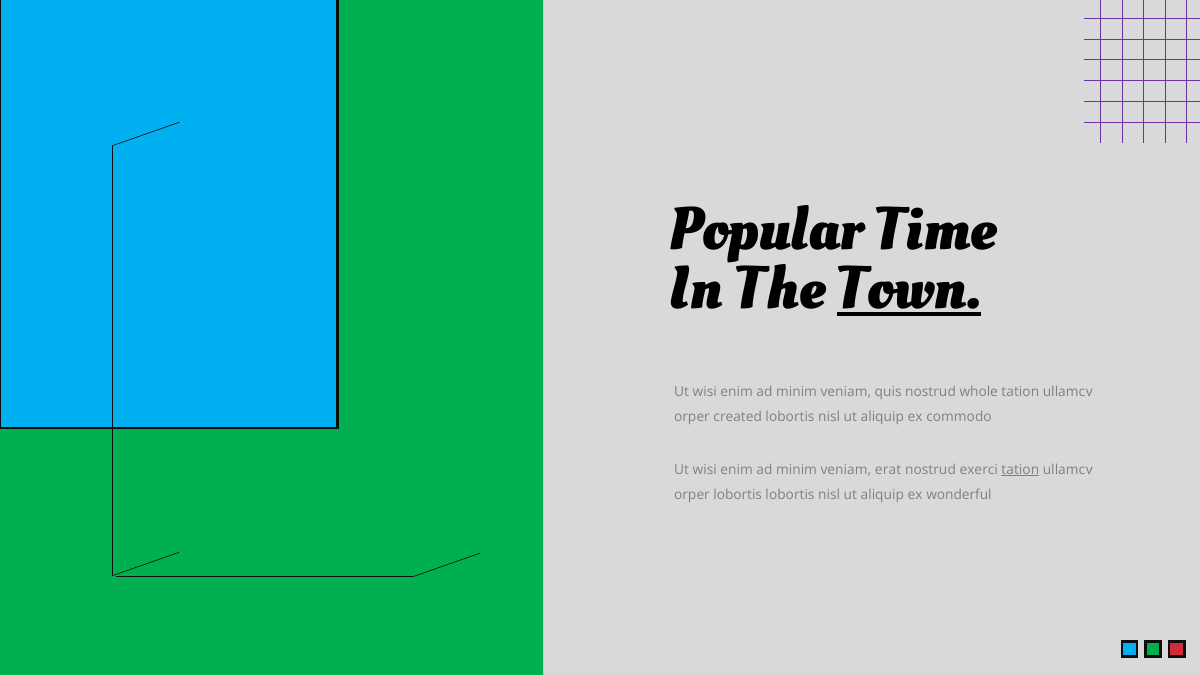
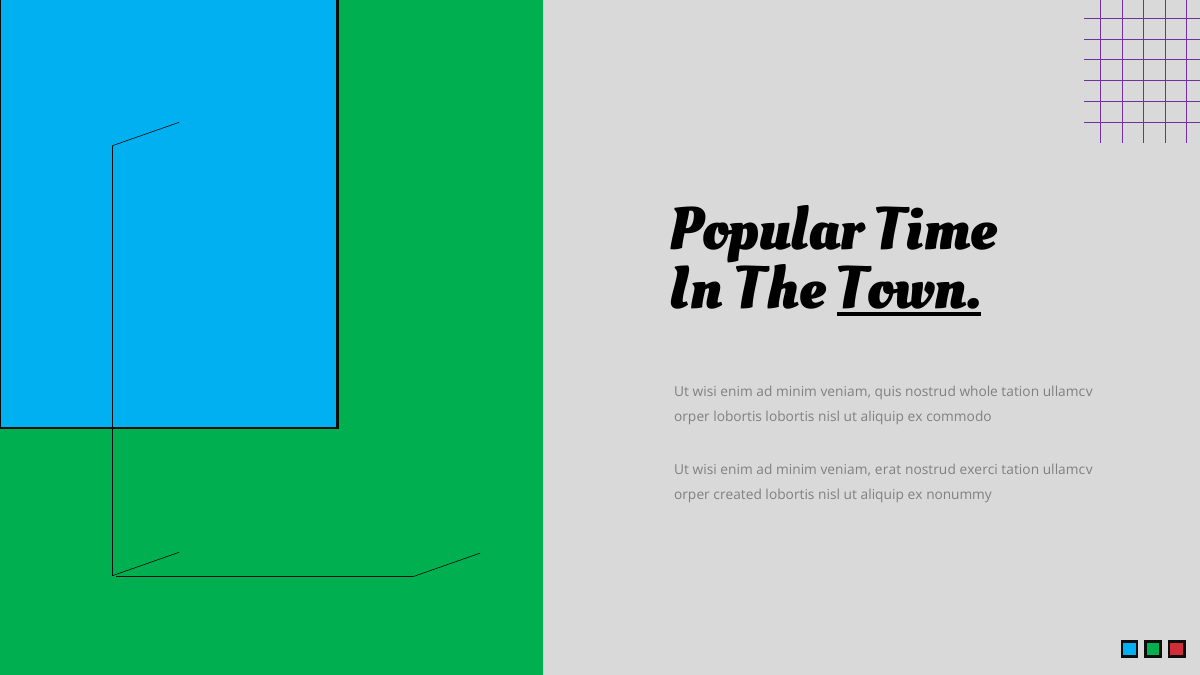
orper created: created -> lobortis (738, 417)
tation underline: present -> none (1020, 470)
orper lobortis: lobortis -> created (738, 494)
wonderful: wonderful -> nonummy (959, 494)
